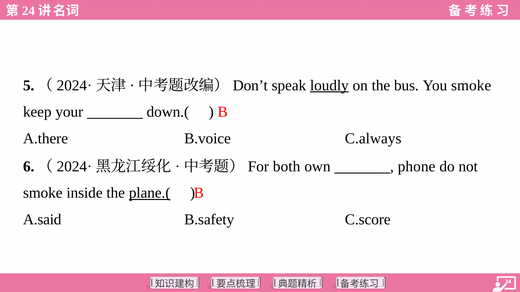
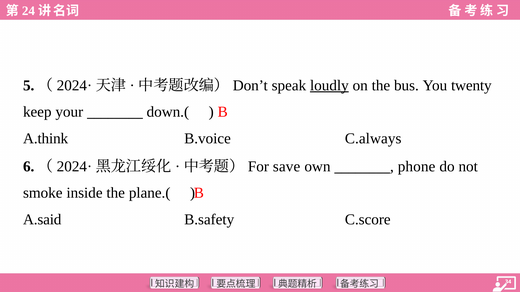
You smoke: smoke -> twenty (471, 86)
A.there: A.there -> A.think (46, 139)
both: both -> save (287, 167)
plane.( underline: present -> none (150, 193)
